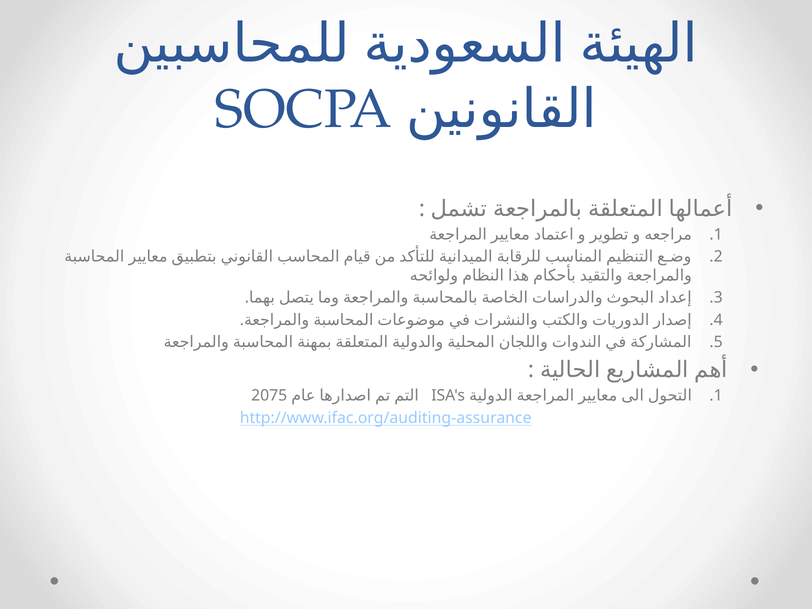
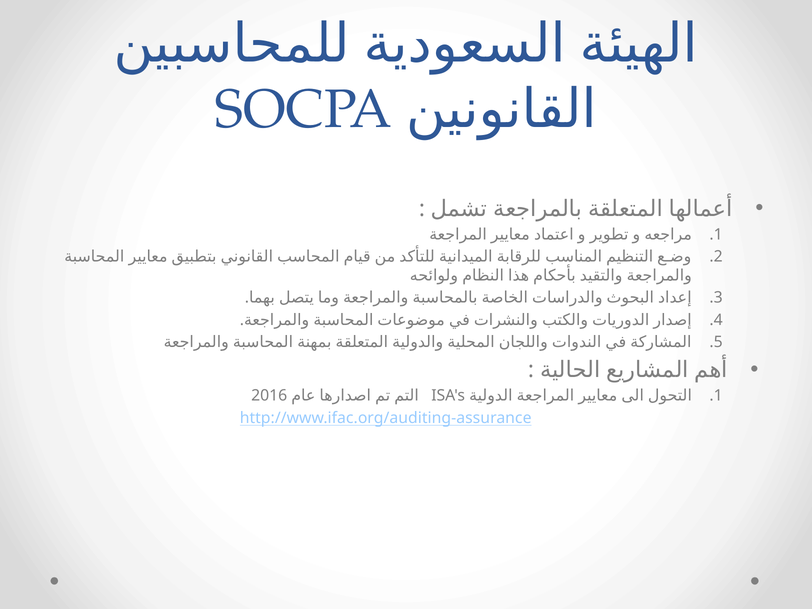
2075: 2075 -> 2016 (269, 396)
